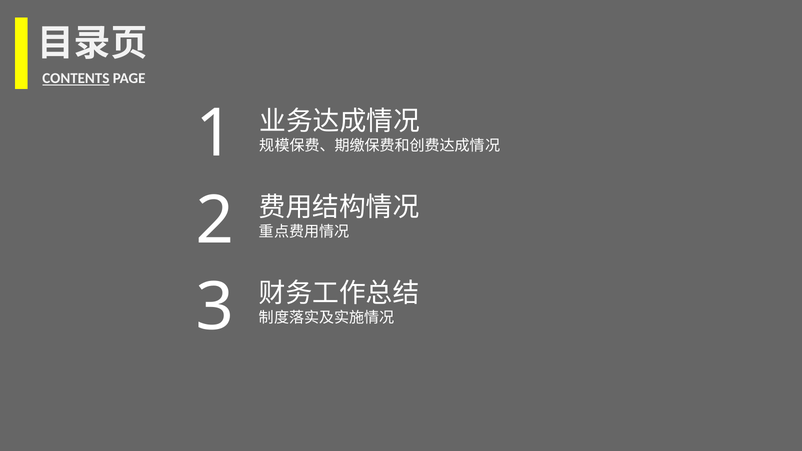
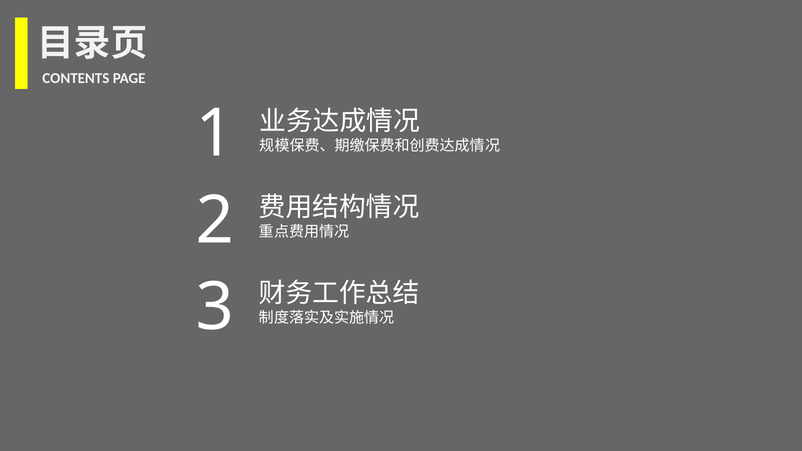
CONTENTS underline: present -> none (76, 78)
